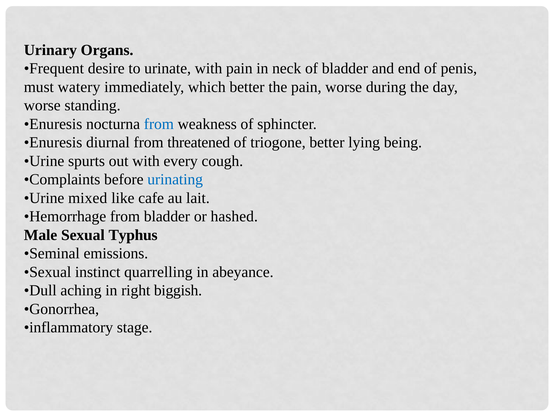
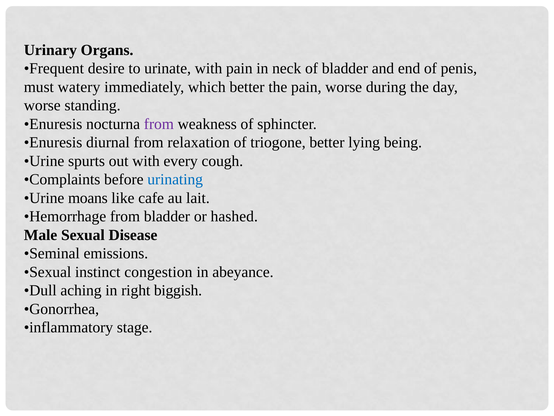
from colour: blue -> purple (159, 124)
threatened: threatened -> relaxation (199, 142)
mixed: mixed -> moans (88, 198)
Typhus: Typhus -> Disease (133, 235)
quarrelling: quarrelling -> congestion (158, 272)
